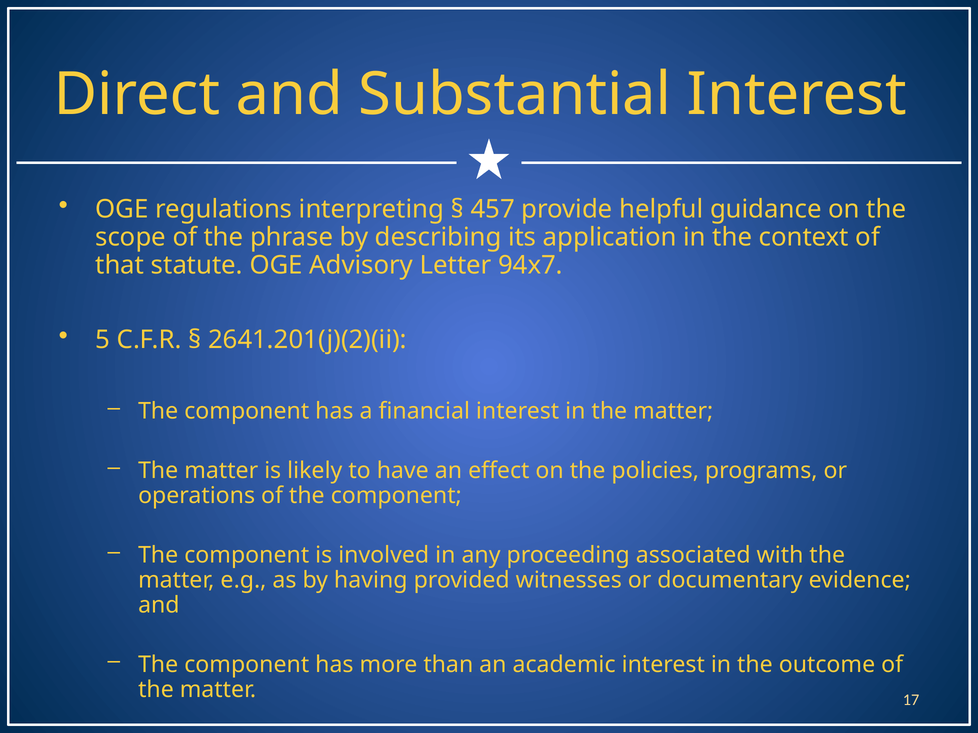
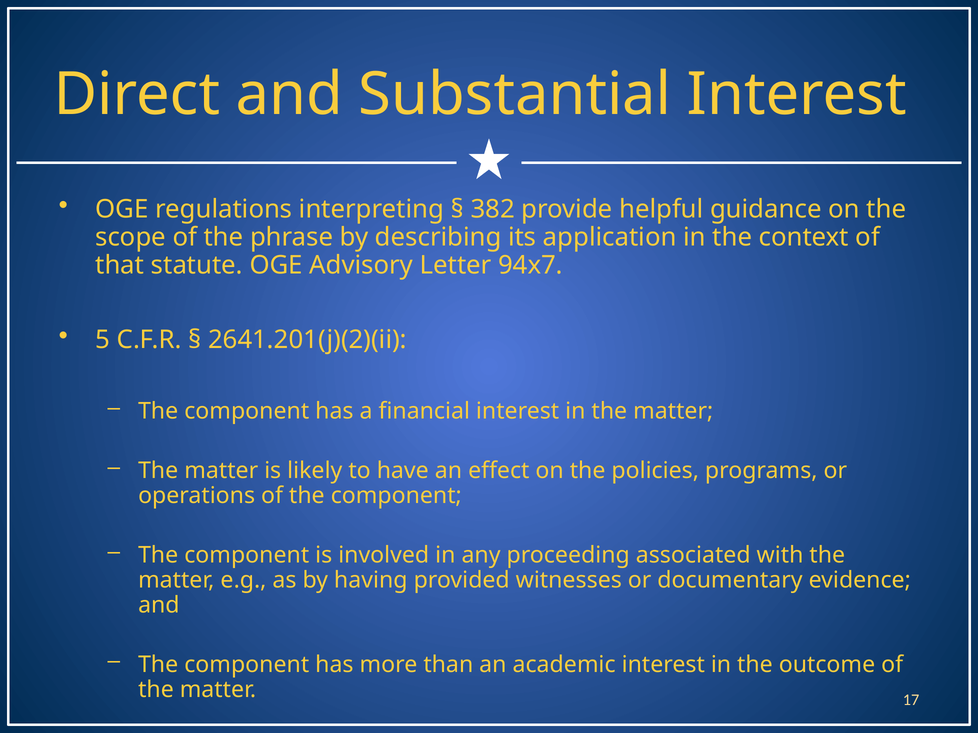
457: 457 -> 382 (493, 210)
